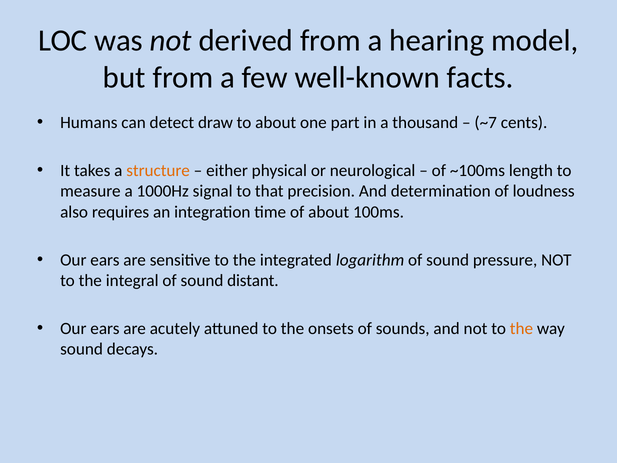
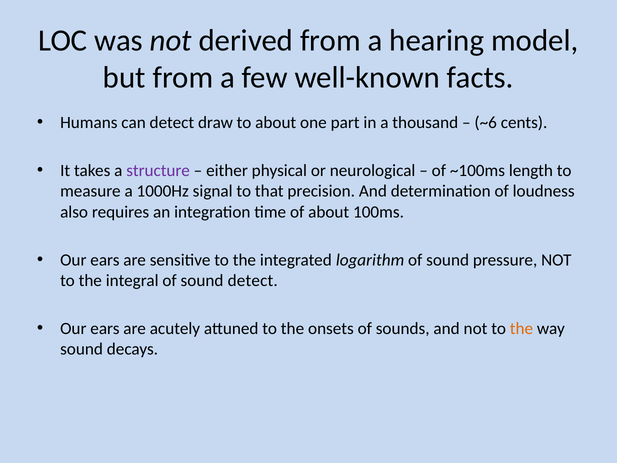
~7: ~7 -> ~6 (486, 123)
structure colour: orange -> purple (158, 171)
sound distant: distant -> detect (253, 280)
